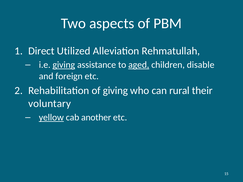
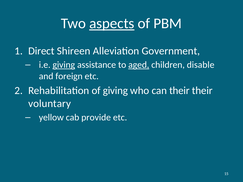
aspects underline: none -> present (112, 24)
Utilized: Utilized -> Shireen (74, 51)
Rehmatullah: Rehmatullah -> Government (171, 51)
can rural: rural -> their (179, 91)
yellow underline: present -> none (51, 118)
another: another -> provide (96, 118)
